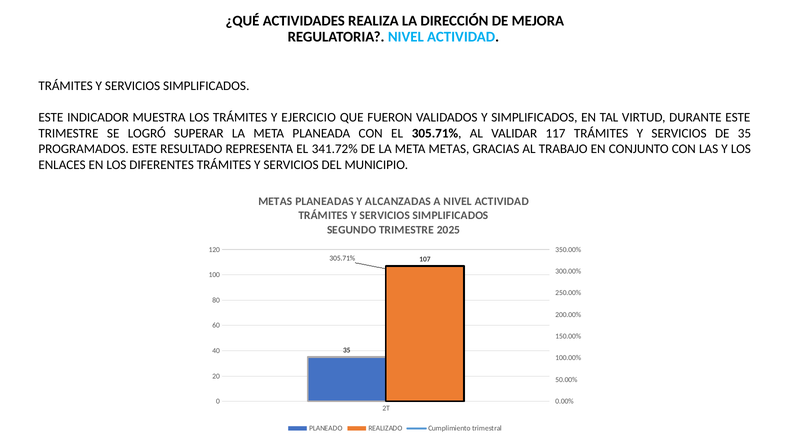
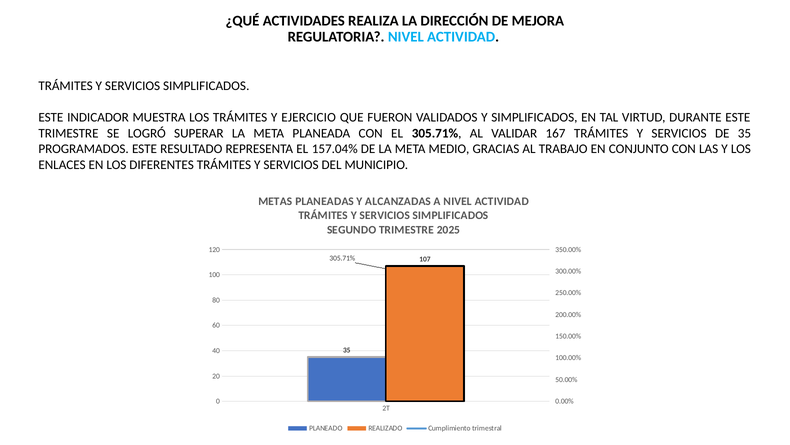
117: 117 -> 167 (556, 133)
341.72%: 341.72% -> 157.04% (335, 149)
META METAS: METAS -> MEDIO (449, 149)
